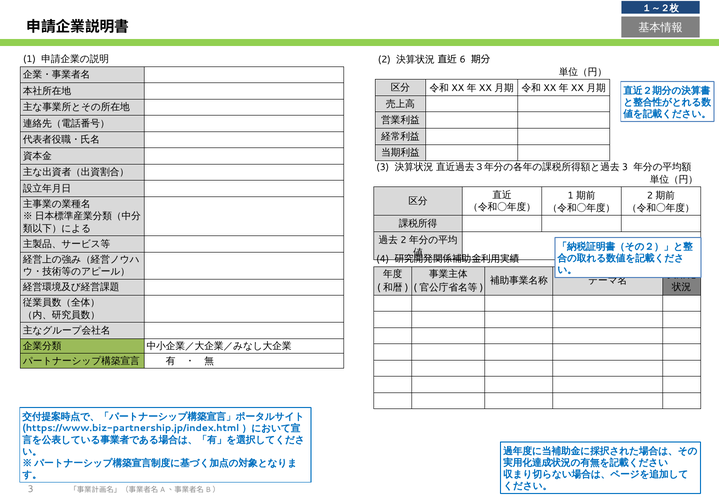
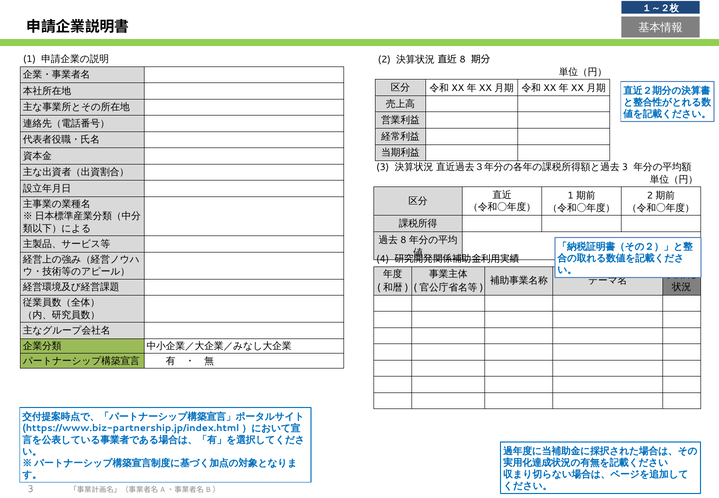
6: 6 -> 8 (463, 60)
2: 2 -> 8 (403, 240)
